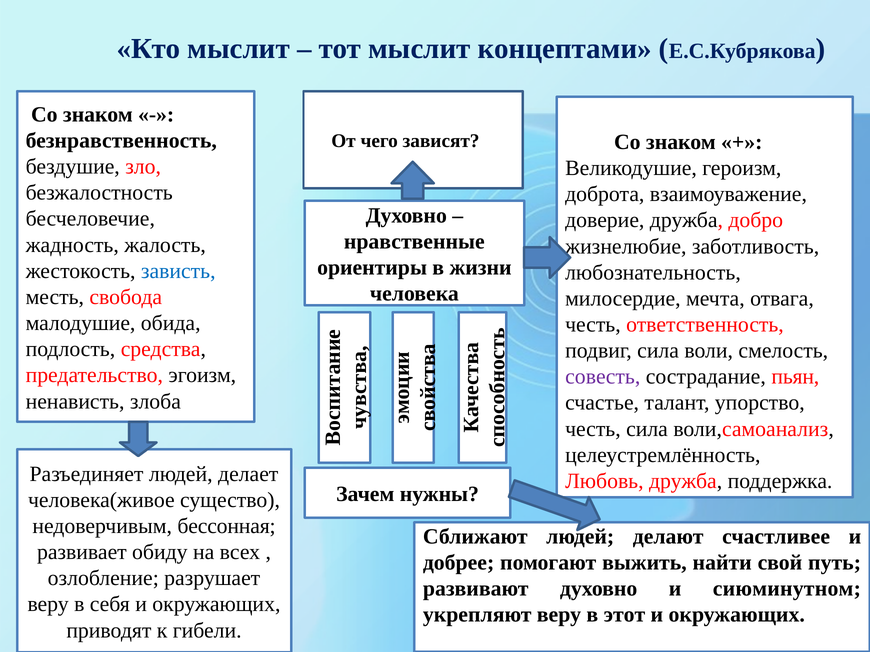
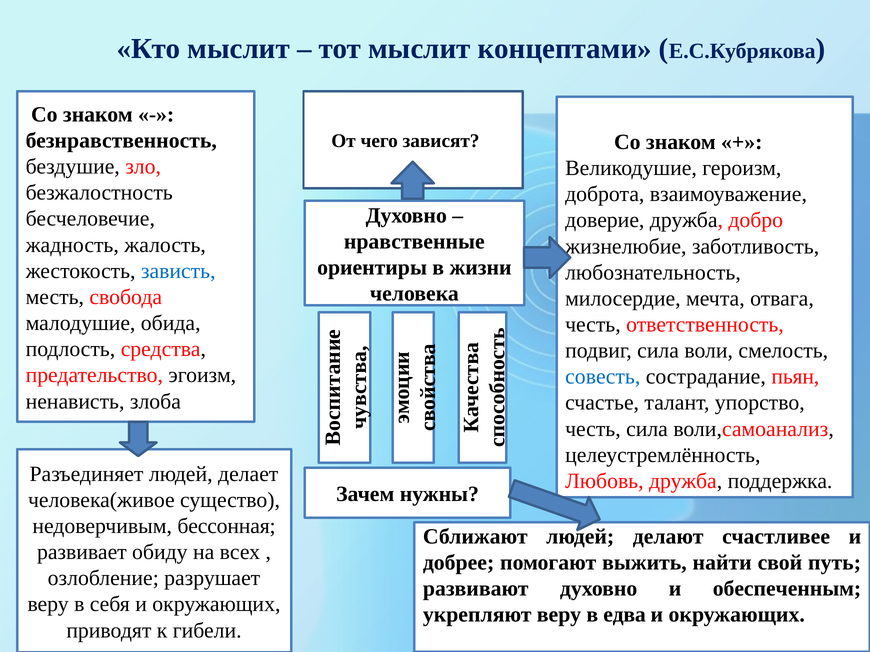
совесть colour: purple -> blue (603, 377)
сиюминутном: сиюминутном -> обеспеченным (787, 589)
этот: этот -> едва (625, 615)
